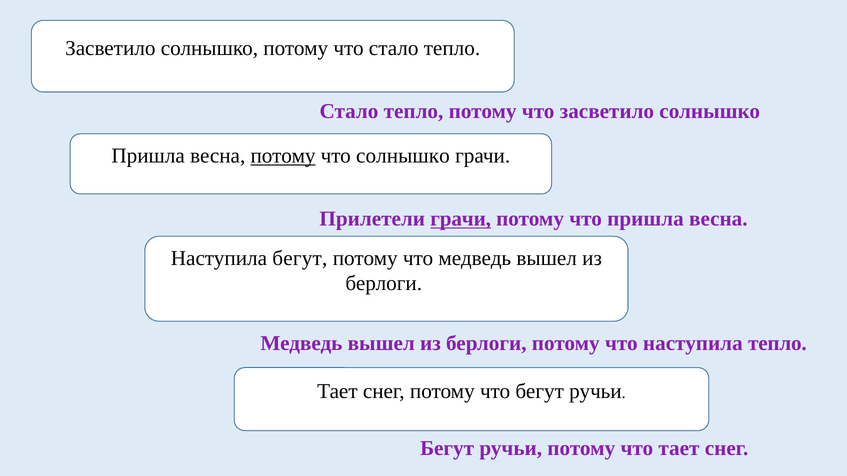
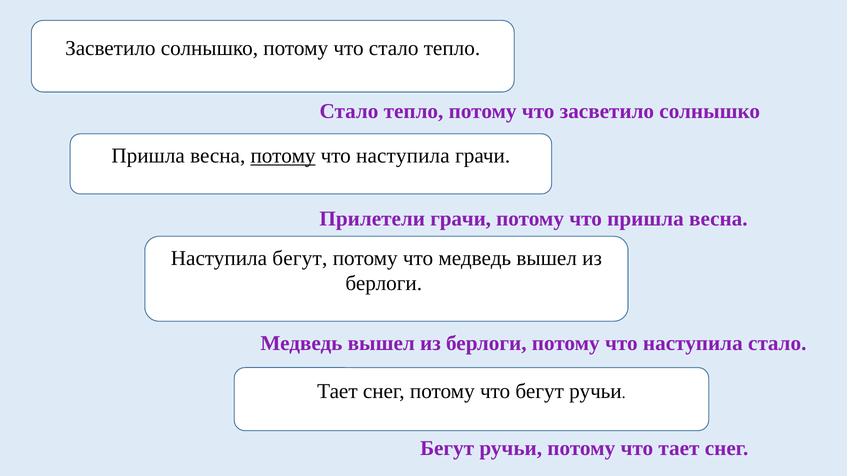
солнышко: солнышко -> наступила (403, 156)
грачи underline: present -> none (461, 219)
наступила тепло: тепло -> стало (777, 343)
